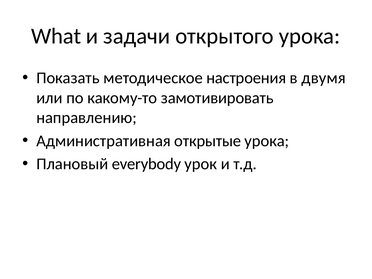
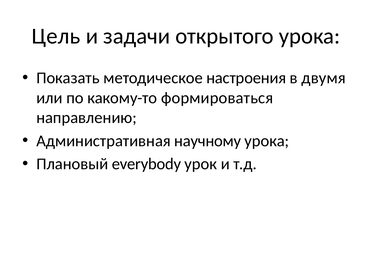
What: What -> Цель (56, 36)
замотивировать: замотивировать -> формироваться (217, 98)
открытые: открытые -> научному (208, 141)
